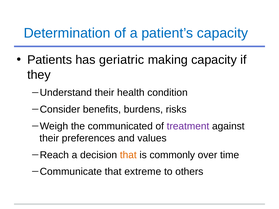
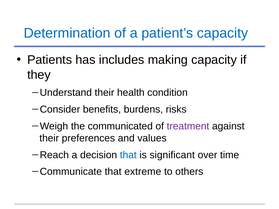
geriatric: geriatric -> includes (122, 60)
that colour: orange -> blue (128, 155)
commonly: commonly -> significant (172, 155)
